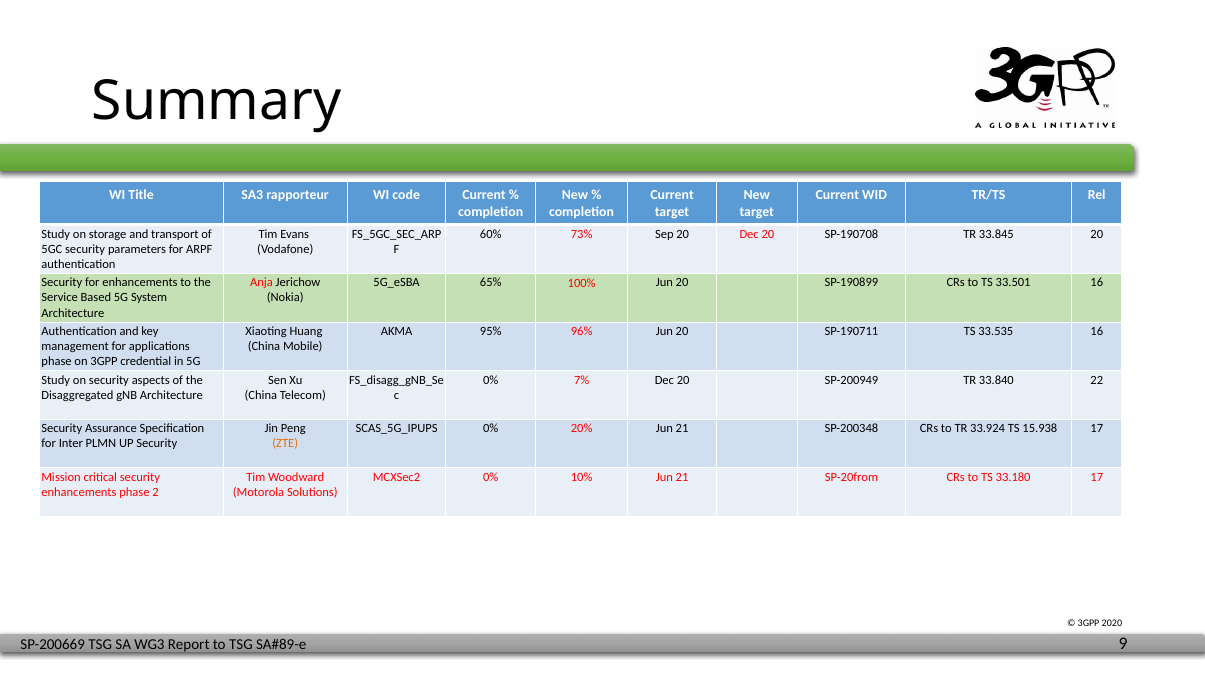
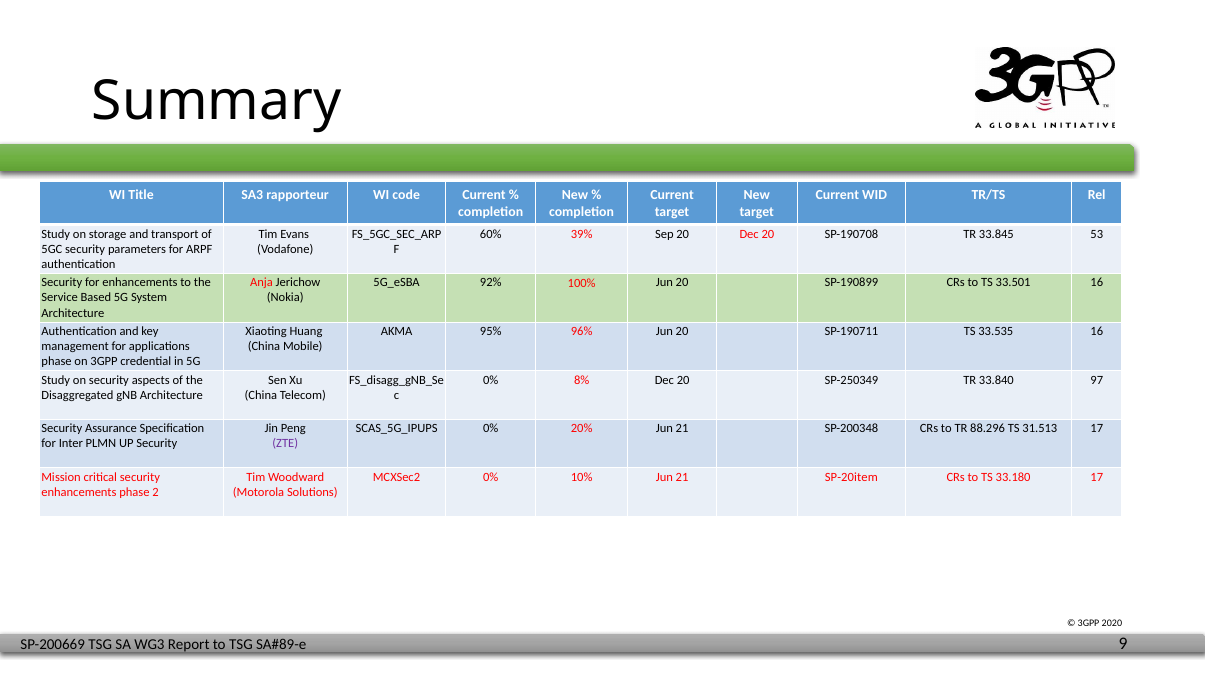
73%: 73% -> 39% (582, 234)
33.845 20: 20 -> 53 (1097, 234)
65%: 65% -> 92% (491, 283)
7%: 7% -> 8% (582, 380)
SP-200949: SP-200949 -> SP-250349 (851, 380)
22: 22 -> 97 (1097, 380)
33.924: 33.924 -> 88.296 (988, 429)
15.938: 15.938 -> 31.513 (1040, 429)
ZTE colour: orange -> purple (285, 444)
SP-20from: SP-20from -> SP-20item (851, 477)
